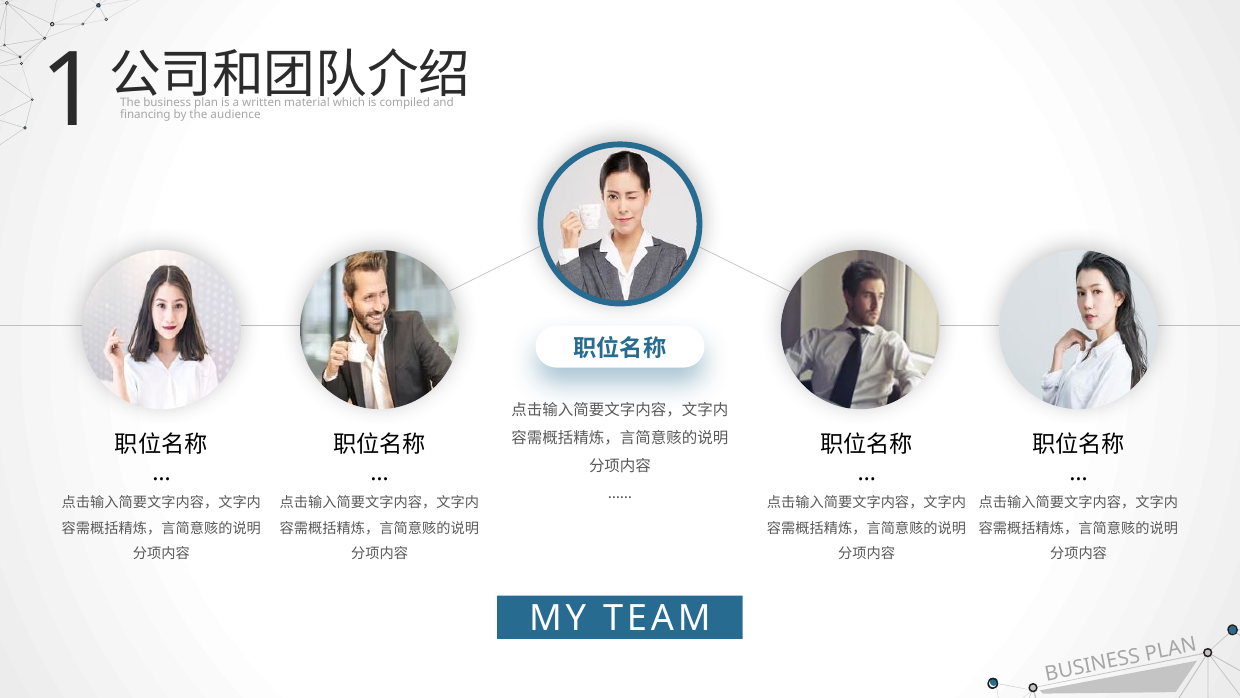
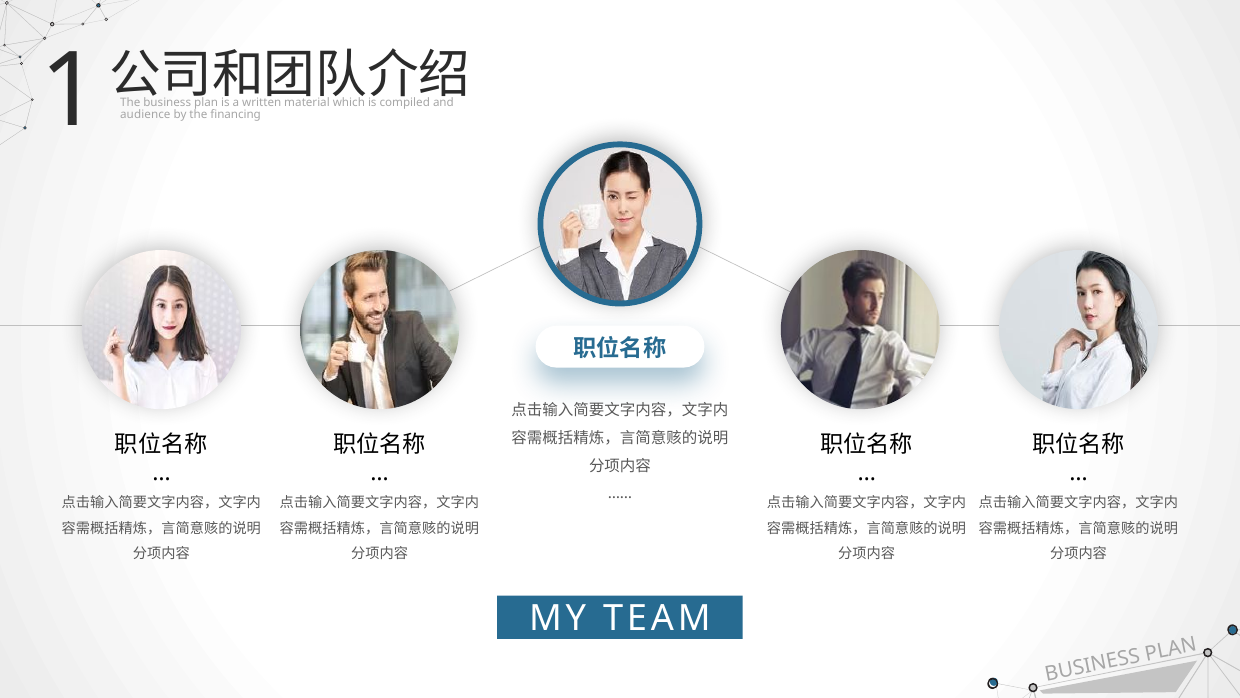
financing: financing -> audience (145, 114)
audience: audience -> financing (236, 114)
